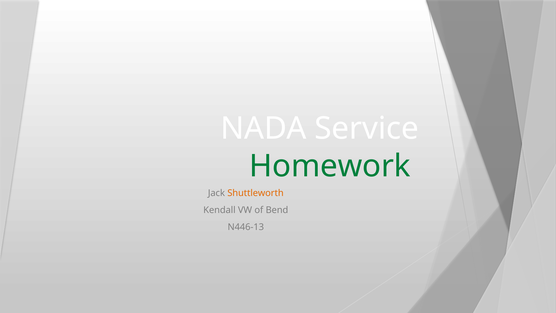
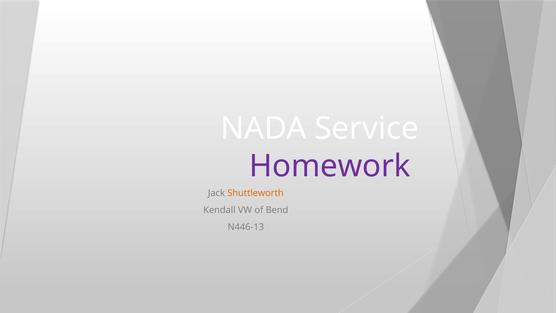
Homework colour: green -> purple (330, 166)
